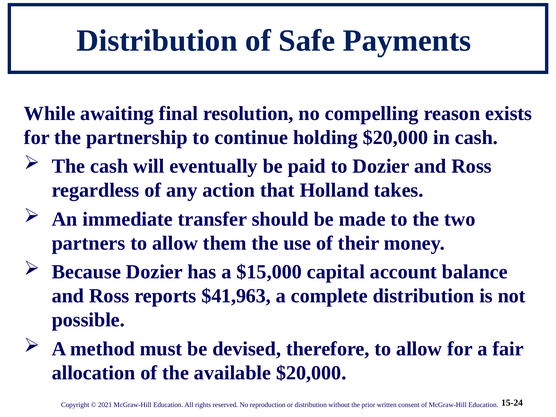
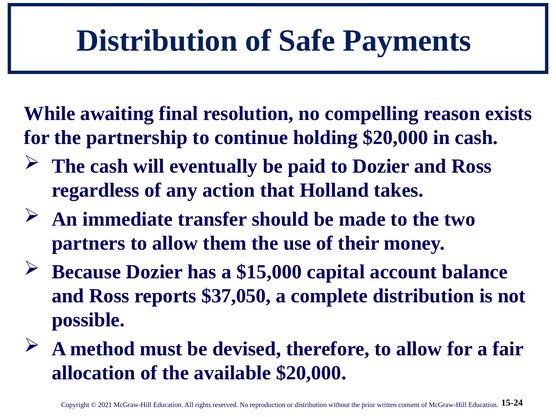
$41,963: $41,963 -> $37,050 (236, 296)
